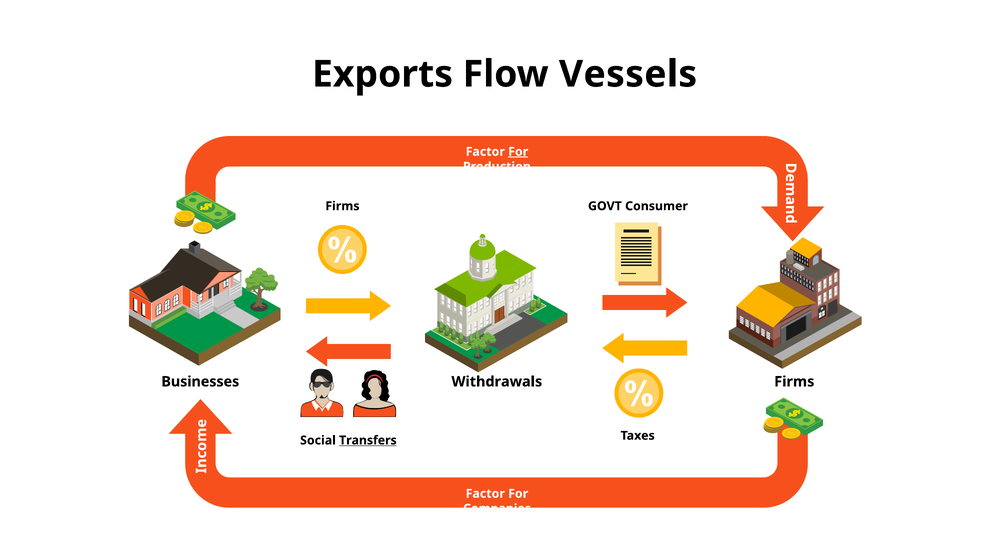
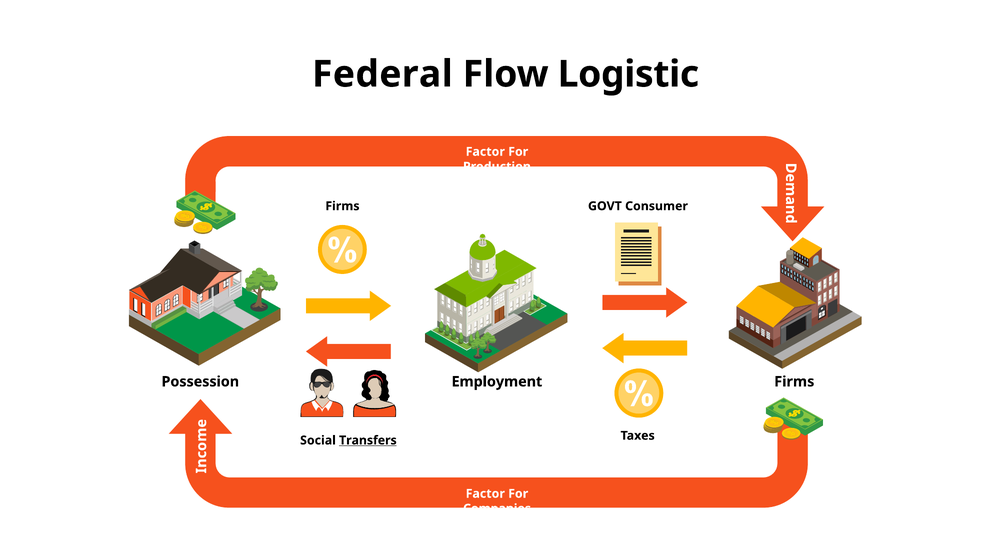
Exports: Exports -> Federal (382, 74)
Vessels: Vessels -> Logistic (628, 74)
For underline: present -> none (518, 152)
Businesses: Businesses -> Possession (200, 382)
Withdrawals: Withdrawals -> Employment (497, 382)
